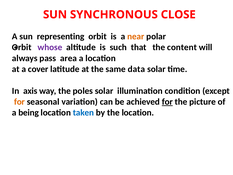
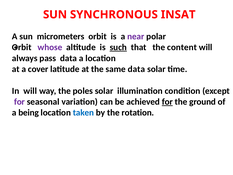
CLOSE: CLOSE -> INSAT (178, 15)
representing: representing -> micrometers (61, 36)
near colour: orange -> purple (136, 36)
such underline: none -> present (118, 47)
pass area: area -> data (69, 58)
In axis: axis -> will (30, 91)
for colour: orange -> purple (19, 102)
picture: picture -> ground (203, 102)
the location: location -> rotation (138, 112)
